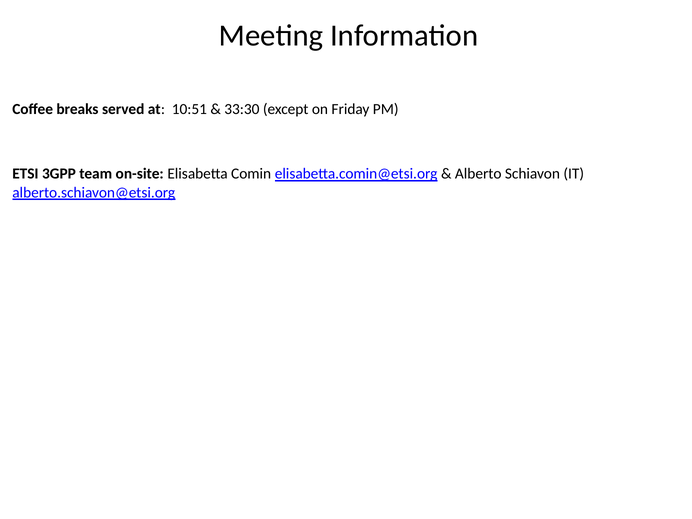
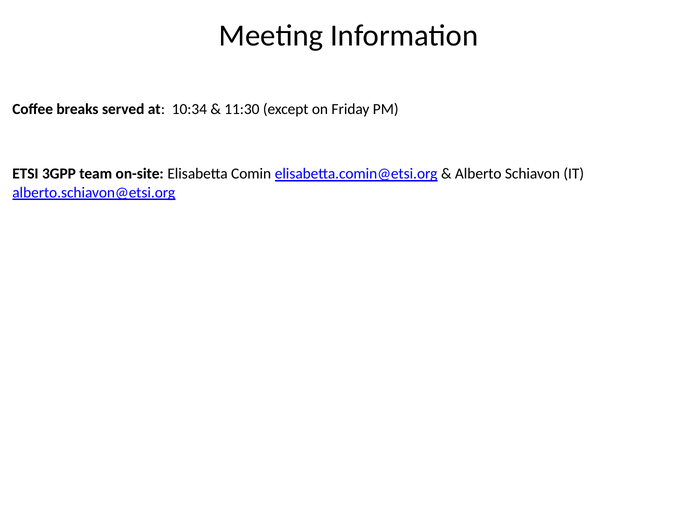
10:51: 10:51 -> 10:34 (189, 109)
33:30: 33:30 -> 11:30 (242, 109)
